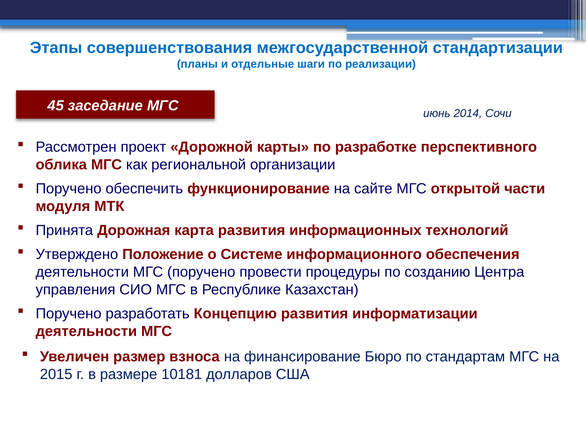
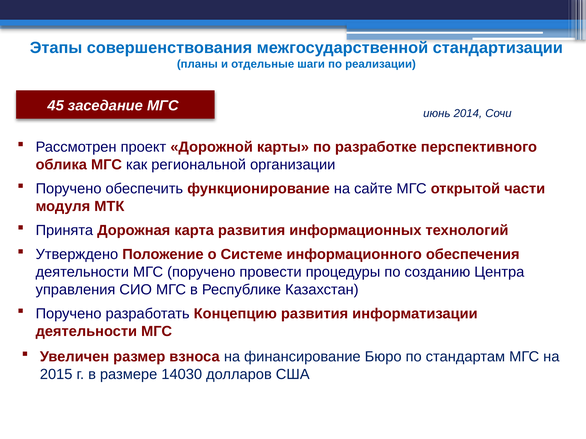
10181: 10181 -> 14030 (182, 375)
